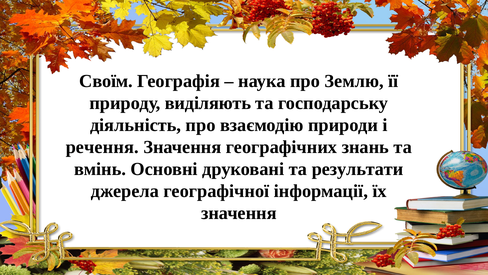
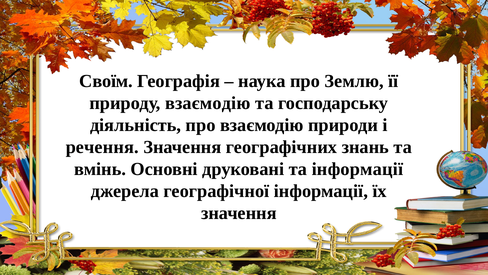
природу виділяють: виділяють -> взаємодію (208, 103)
та результати: результати -> інформації (357, 169)
